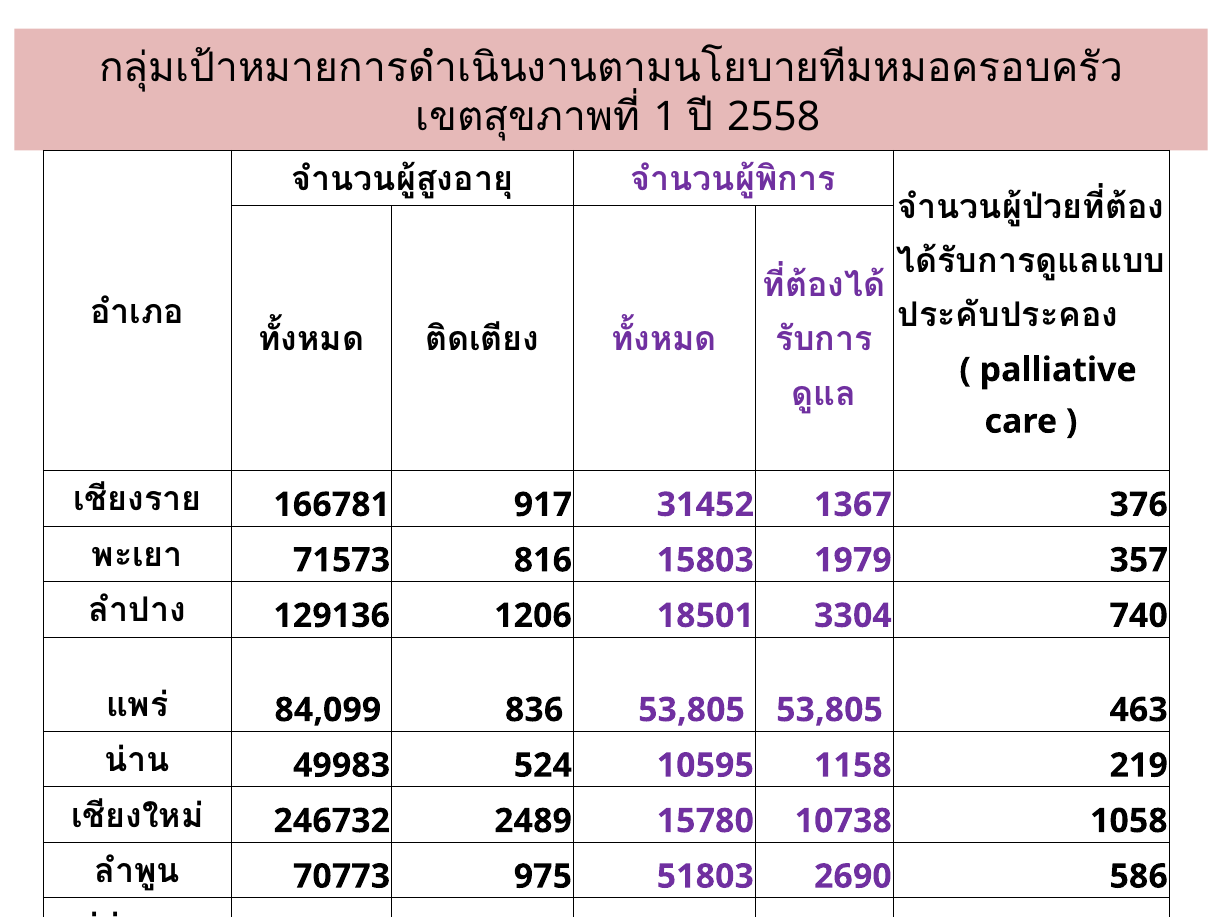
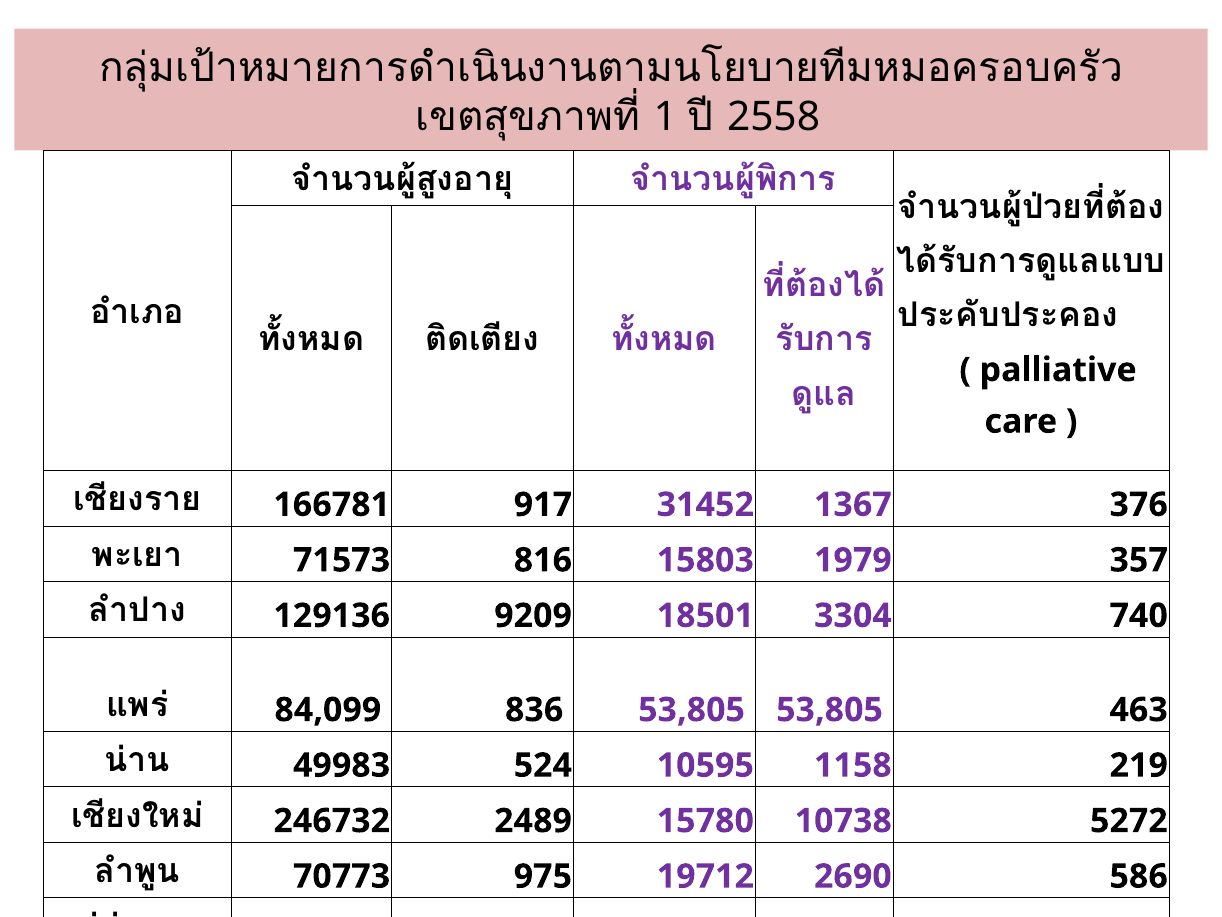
1206: 1206 -> 9209 (533, 615)
1058: 1058 -> 5272 (1129, 821)
51803: 51803 -> 19712 (705, 876)
